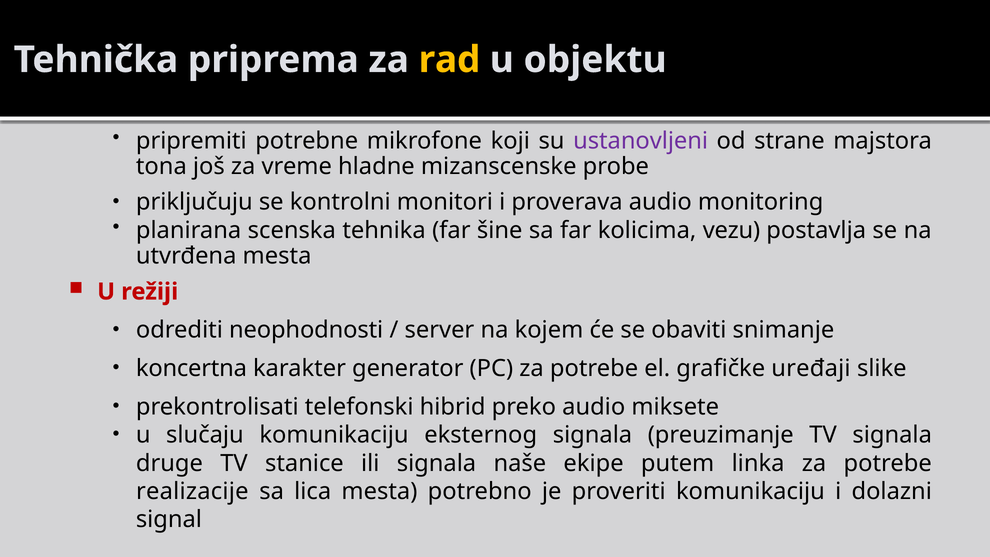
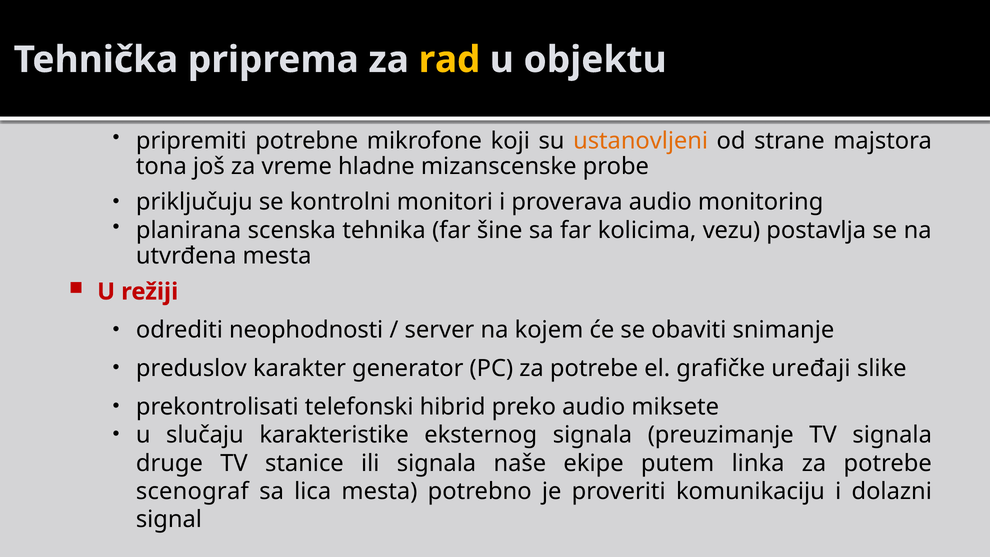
ustanovljeni colour: purple -> orange (641, 141)
koncertna: koncertna -> preduslov (191, 368)
slučaju komunikaciju: komunikaciju -> karakteristike (334, 435)
realizacije: realizacije -> scenograf (192, 491)
